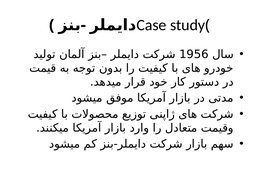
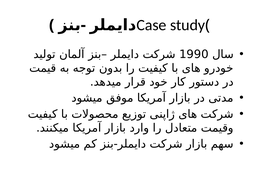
1956: 1956 -> 1990 (194, 54)
